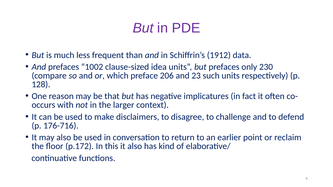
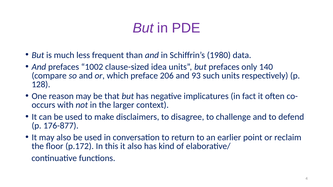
1912: 1912 -> 1980 (219, 55)
230: 230 -> 140 (266, 67)
23: 23 -> 93 (196, 76)
176-716: 176-716 -> 176-877 (61, 126)
